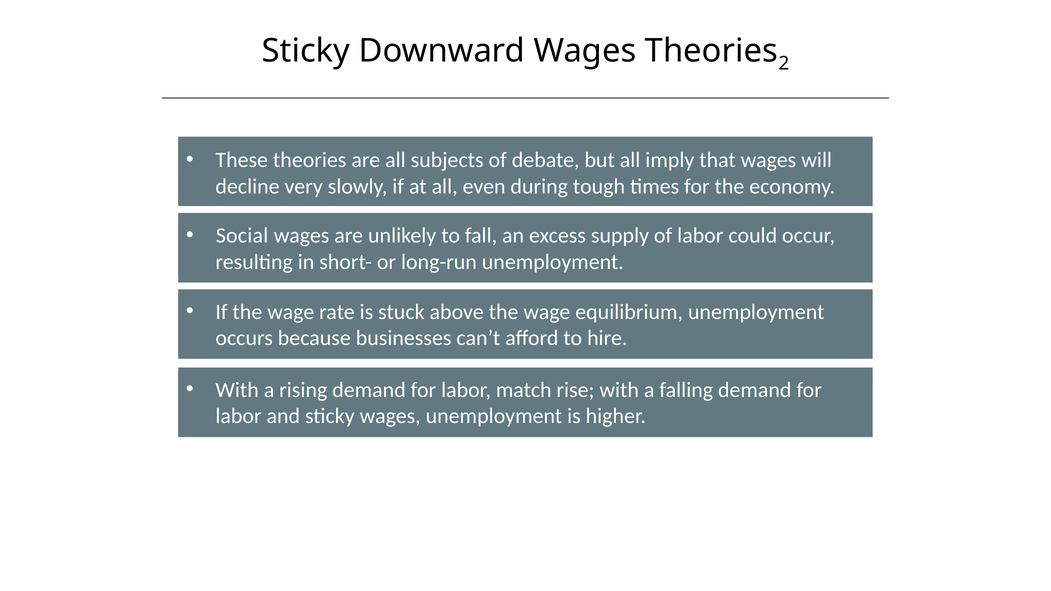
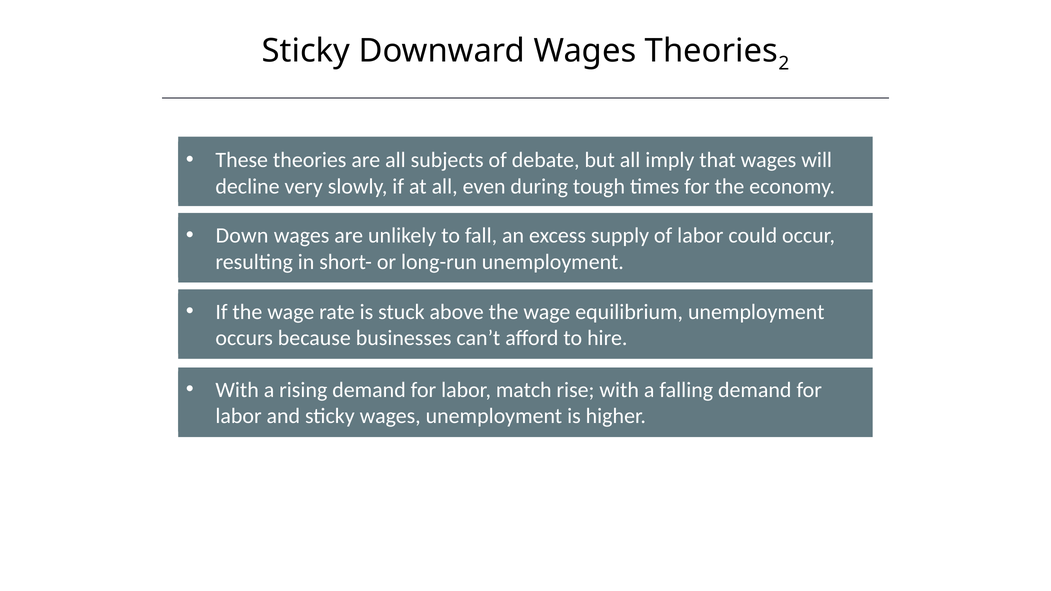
Social: Social -> Down (242, 236)
